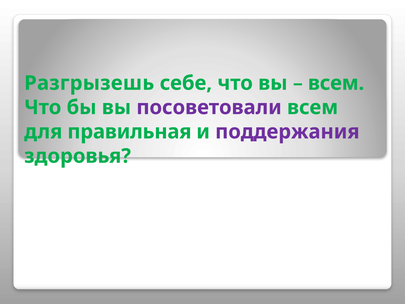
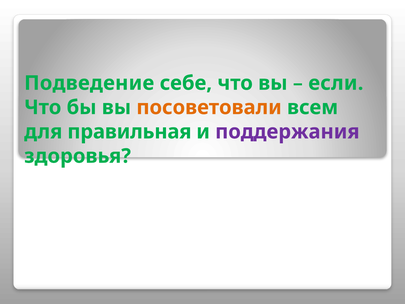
Разгрызешь: Разгрызешь -> Подведение (89, 83)
всем: всем -> если (336, 83)
посоветовали colour: purple -> orange (209, 107)
